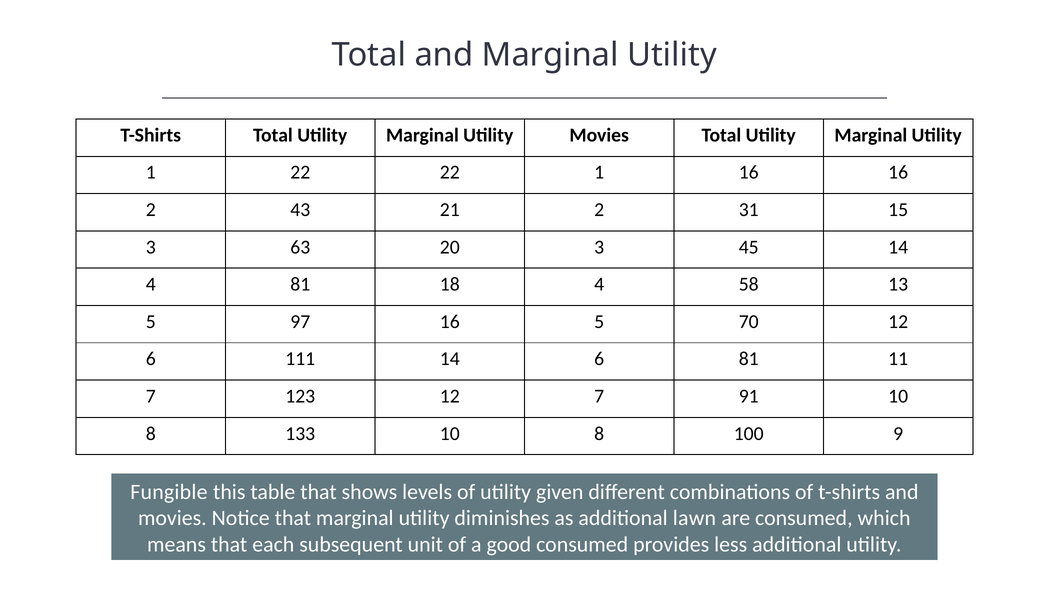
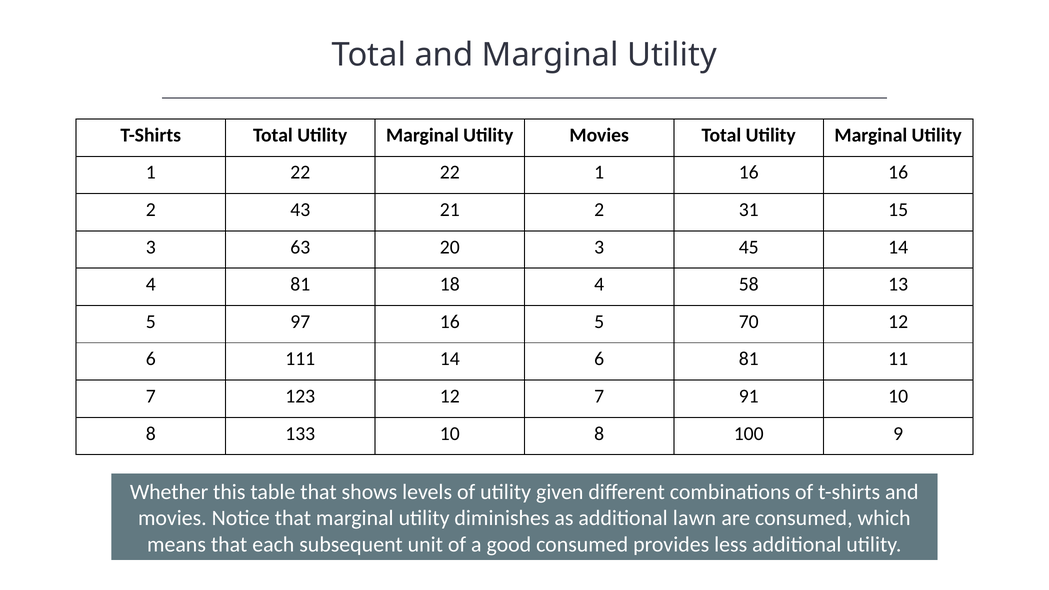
Fungible: Fungible -> Whether (169, 492)
